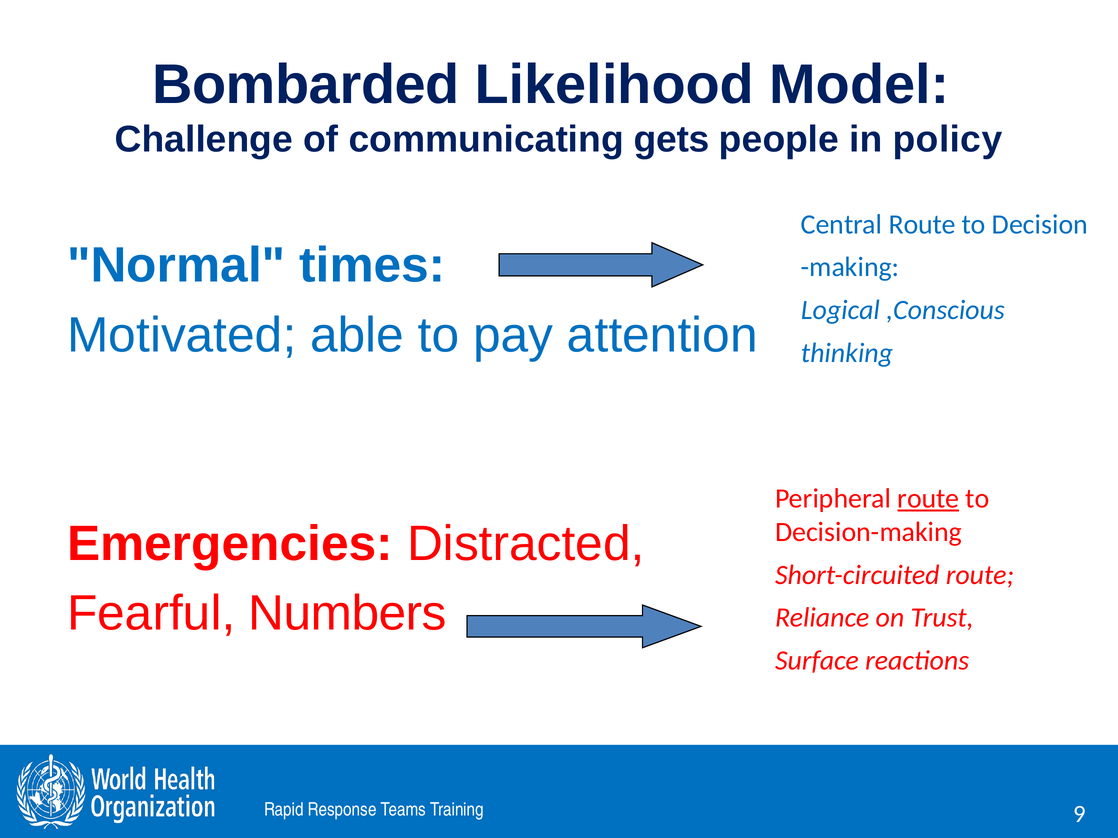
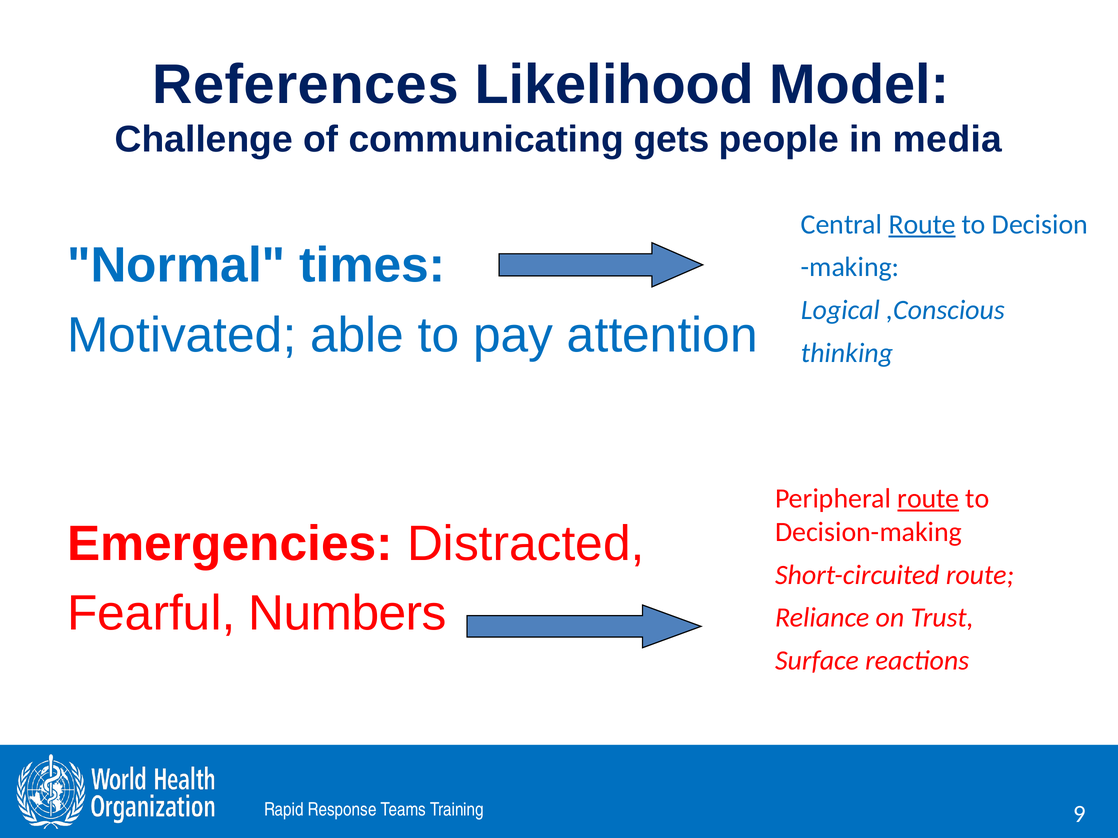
Bombarded: Bombarded -> References (305, 85)
policy: policy -> media (948, 140)
Route underline: none -> present (922, 225)
